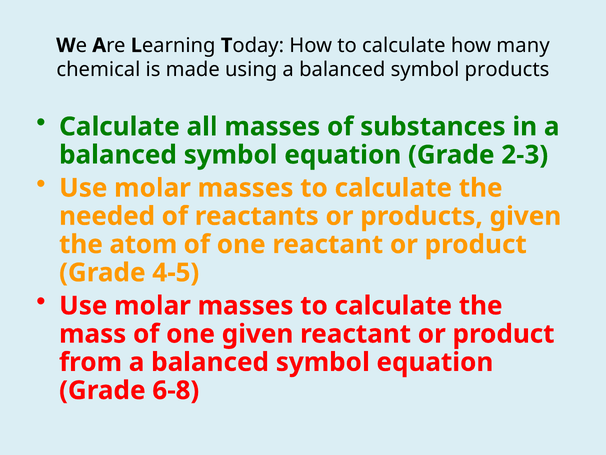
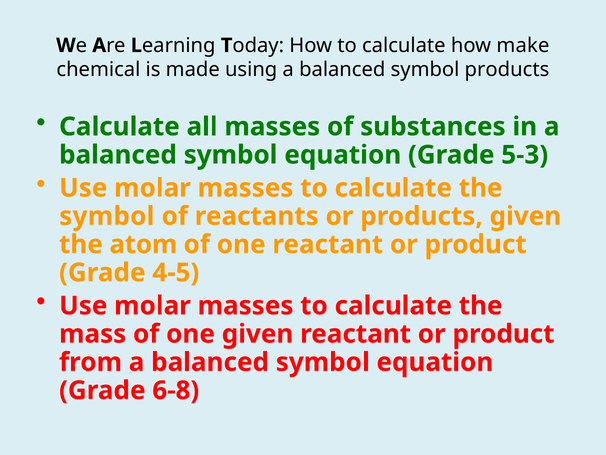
many: many -> make (523, 45)
2-3: 2-3 -> 5-3 (525, 155)
needed: needed -> symbol (107, 216)
